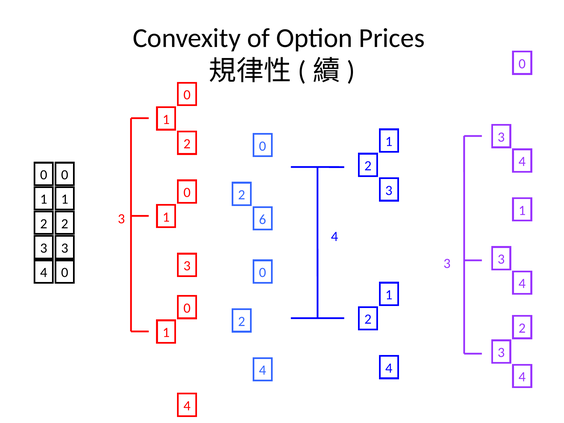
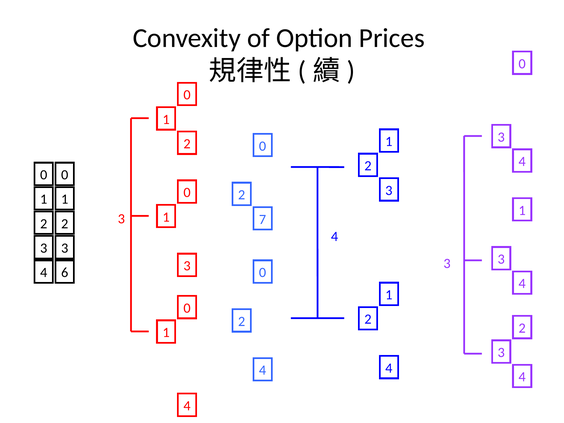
6: 6 -> 7 (263, 219)
4 0: 0 -> 6 (65, 273)
